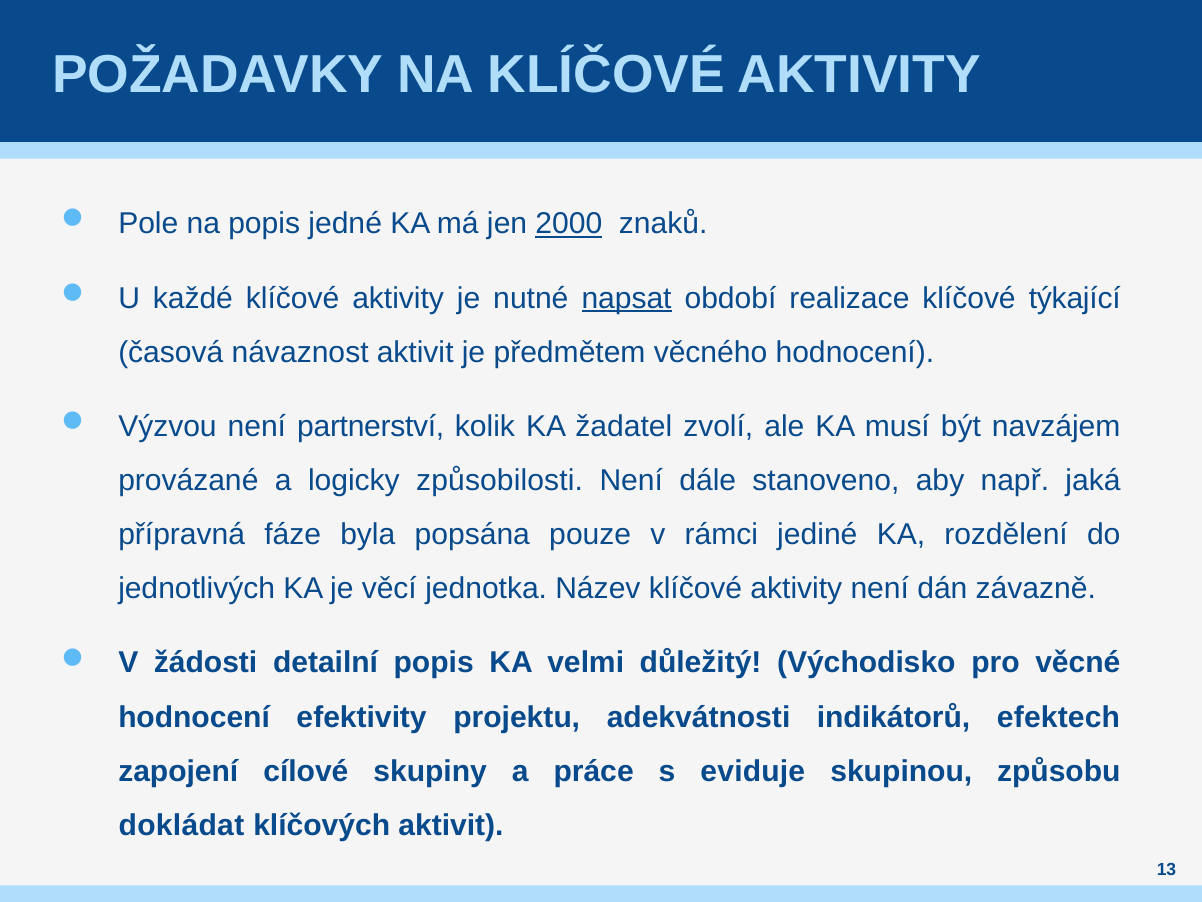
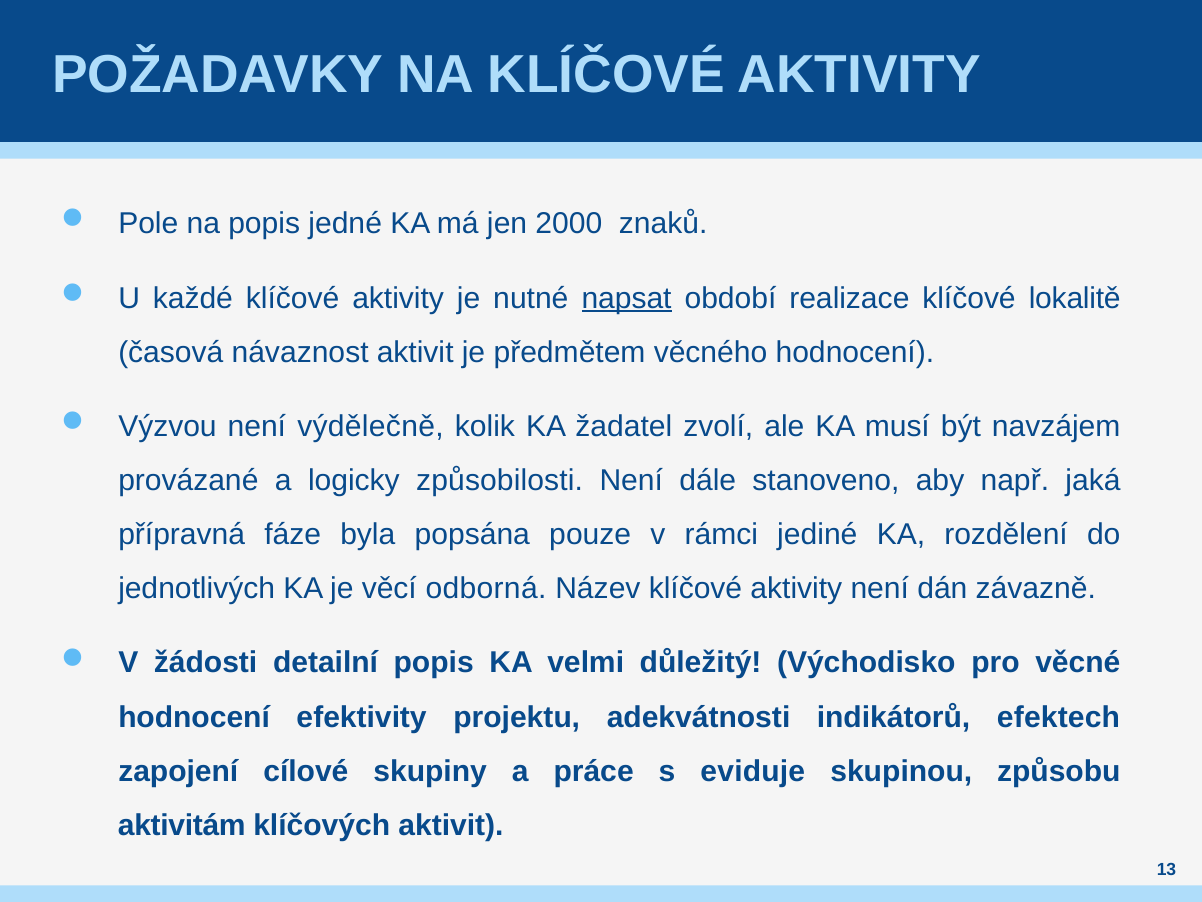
2000 underline: present -> none (569, 224)
týkající: týkající -> lokalitě (1075, 298)
partnerství: partnerství -> výdělečně (370, 426)
jednotka: jednotka -> odborná (486, 589)
dokládat: dokládat -> aktivitám (182, 825)
